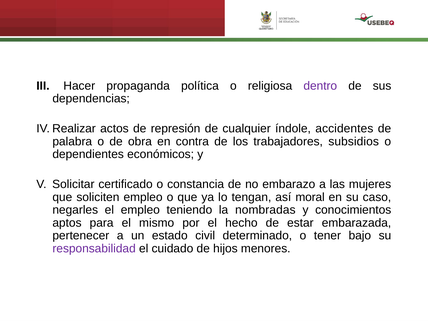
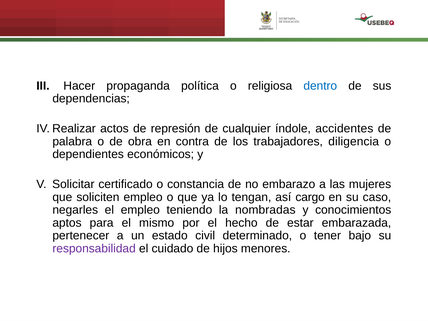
dentro colour: purple -> blue (320, 86)
subsidios: subsidios -> diligencia (354, 141)
moral: moral -> cargo (310, 197)
